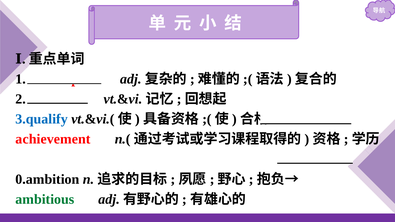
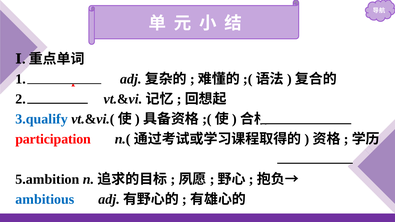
achievement: achievement -> participation (53, 139)
0.ambition: 0.ambition -> 5.ambition (47, 179)
ambitious colour: green -> blue (45, 199)
